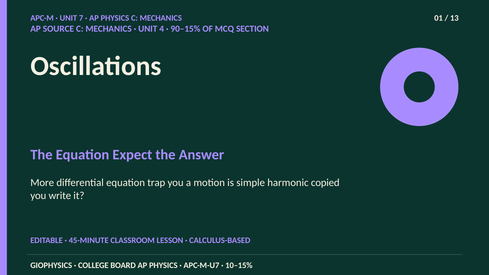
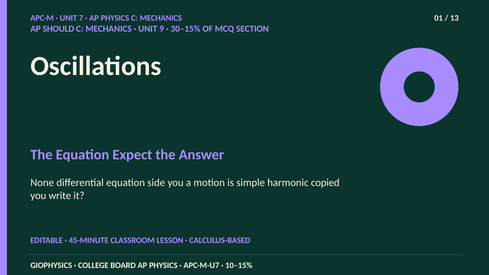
SOURCE: SOURCE -> SHOULD (58, 29)
4: 4 -> 9 (162, 29)
90–15%: 90–15% -> 30–15% (185, 29)
More: More -> None (42, 183)
trap: trap -> side (156, 183)
